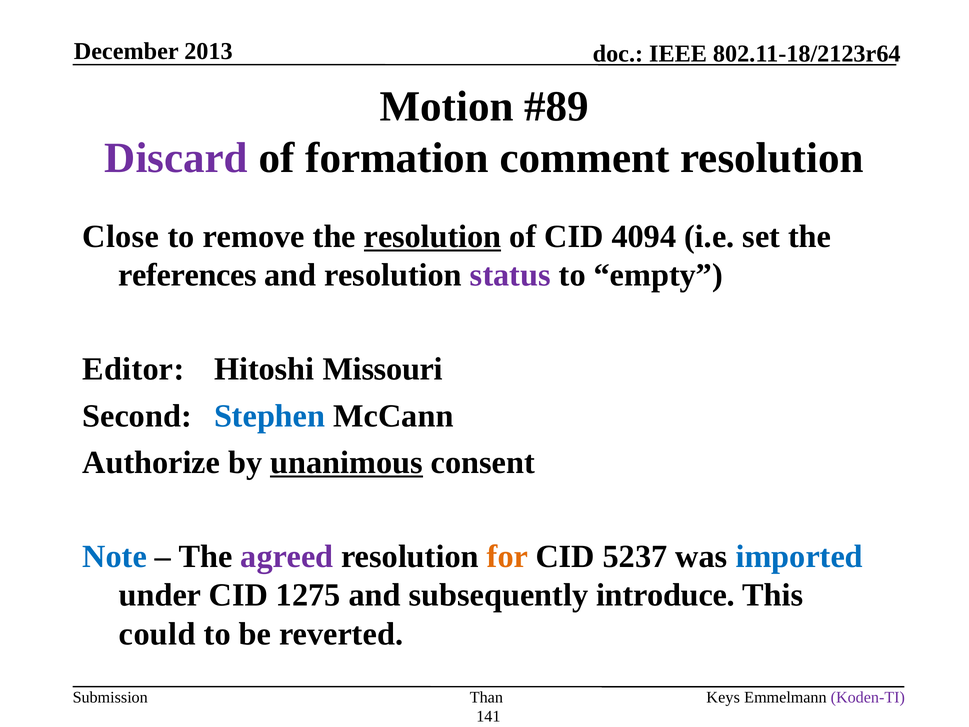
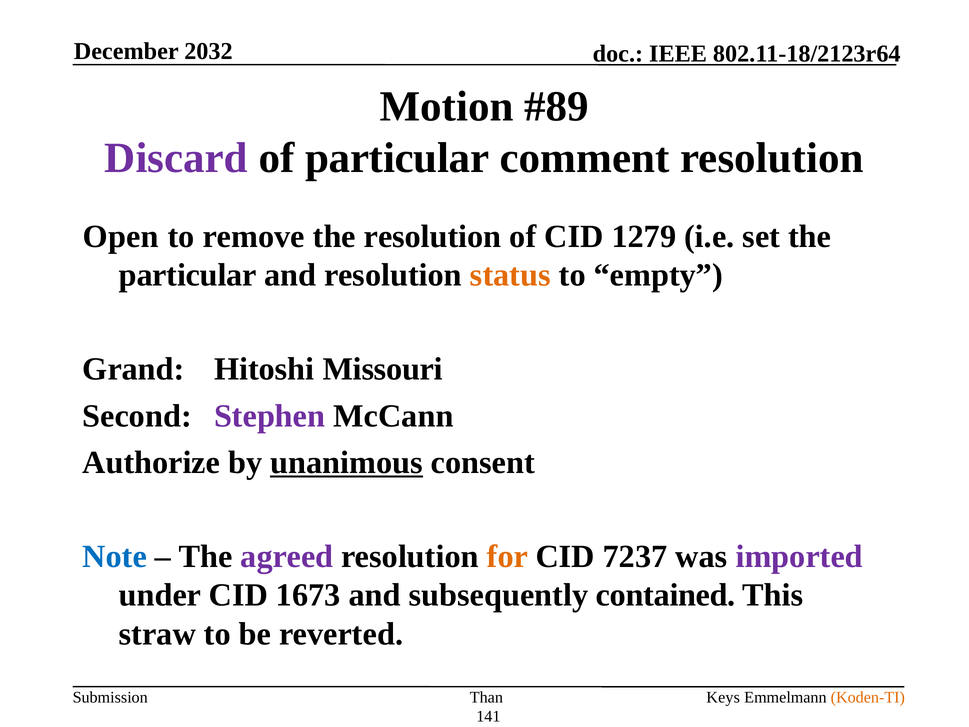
2013: 2013 -> 2032 (208, 51)
of formation: formation -> particular (397, 158)
Close: Close -> Open (121, 236)
resolution underline: present -> none (433, 236)
4094: 4094 -> 1279 (644, 236)
references: references -> particular (188, 275)
status colour: purple -> orange (510, 275)
Editor: Editor -> Grand (134, 369)
Stephen colour: blue -> purple (270, 416)
5237: 5237 -> 7237 (635, 556)
imported colour: blue -> purple (799, 556)
1275: 1275 -> 1673 (308, 595)
introduce: introduce -> contained (666, 595)
could: could -> straw (157, 634)
Koden-TI colour: purple -> orange (868, 697)
